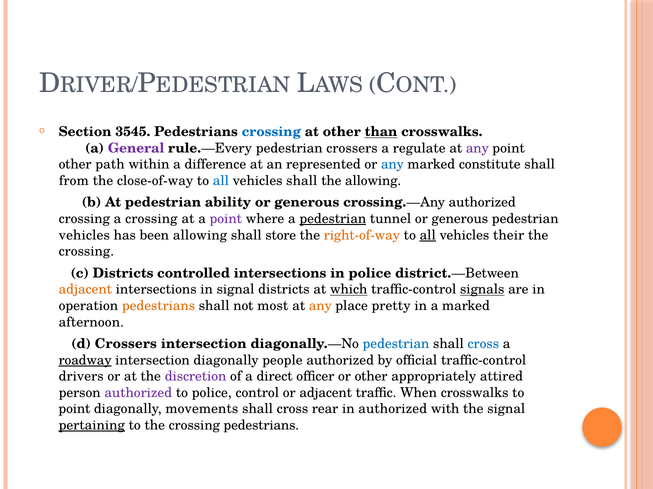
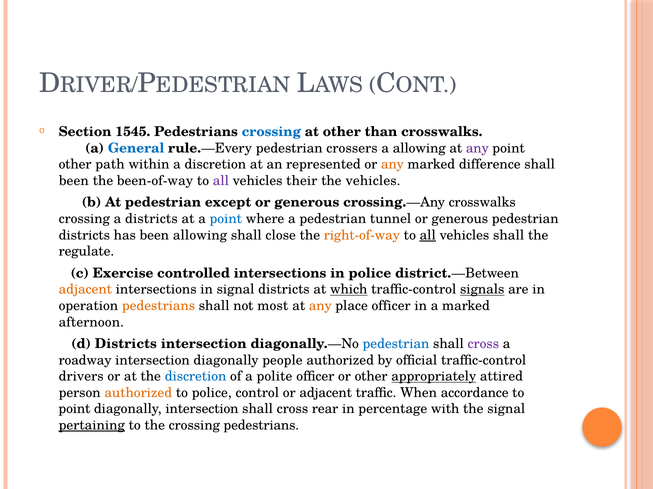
3545: 3545 -> 1545 (133, 132)
than underline: present -> none (381, 132)
General colour: purple -> blue (136, 148)
a regulate: regulate -> allowing (419, 148)
a difference: difference -> discretion (215, 165)
any colour: blue -> orange (392, 165)
constitute: constitute -> difference (490, 165)
from: from -> been (74, 181)
close-of-way: close-of-way -> been-of-way (155, 181)
all colour: blue -> purple (221, 181)
vehicles shall: shall -> their (302, 181)
the allowing: allowing -> vehicles (373, 181)
ability: ability -> except (228, 203)
crossing.—Any authorized: authorized -> crosswalks (482, 203)
a crossing: crossing -> districts (151, 219)
point colour: purple -> blue (226, 219)
pedestrian underline: present -> none (333, 219)
vehicles: vehicles -> districts (84, 235)
store: store -> close (281, 235)
vehicles their: their -> shall (509, 235)
crossing: crossing -> regulate (86, 252)
c Districts: Districts -> Exercise (123, 274)
place pretty: pretty -> officer (391, 306)
d Crossers: Crossers -> Districts (126, 344)
cross colour: blue -> purple (483, 344)
roadway underline: present -> none (85, 361)
discretion colour: purple -> blue (196, 377)
direct: direct -> polite (274, 377)
appropriately underline: none -> present (434, 377)
authorized colour: purple -> orange (138, 393)
When crosswalks: crosswalks -> accordance (475, 393)
diagonally movements: movements -> intersection (202, 410)
in authorized: authorized -> percentage (393, 410)
